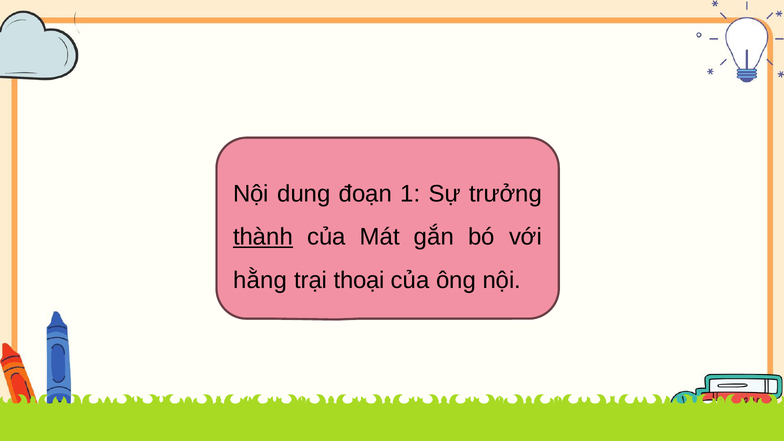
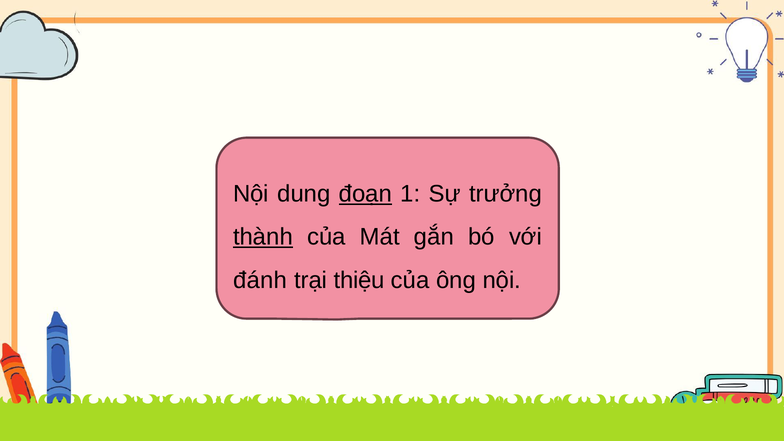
đoạn underline: none -> present (365, 194)
hằng: hằng -> đánh (260, 280)
thoại: thoại -> thiệu (359, 280)
